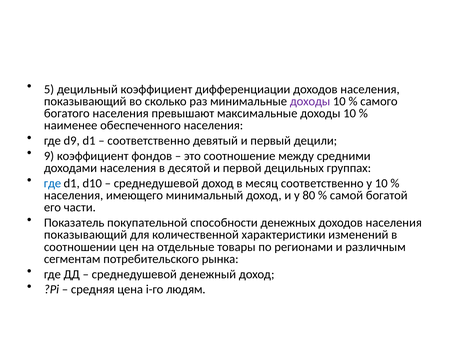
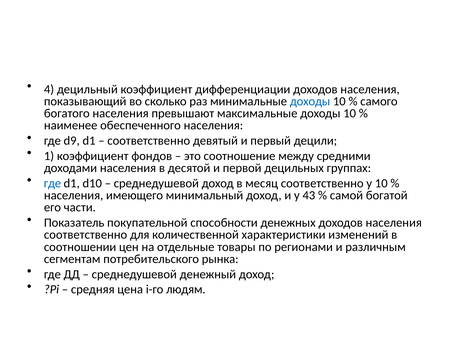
5: 5 -> 4 (49, 89)
доходы colour: purple -> blue (310, 101)
9: 9 -> 1 (49, 156)
80: 80 -> 43 (309, 195)
показывающий: показывающий -> соответственно (86, 234)
